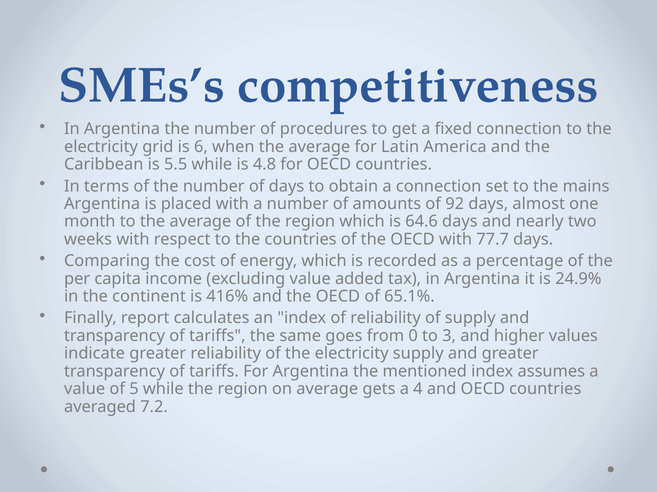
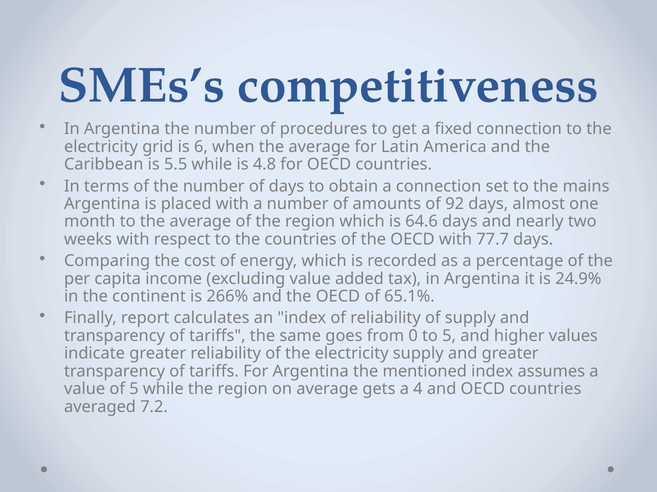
416%: 416% -> 266% (227, 297)
to 3: 3 -> 5 (449, 336)
